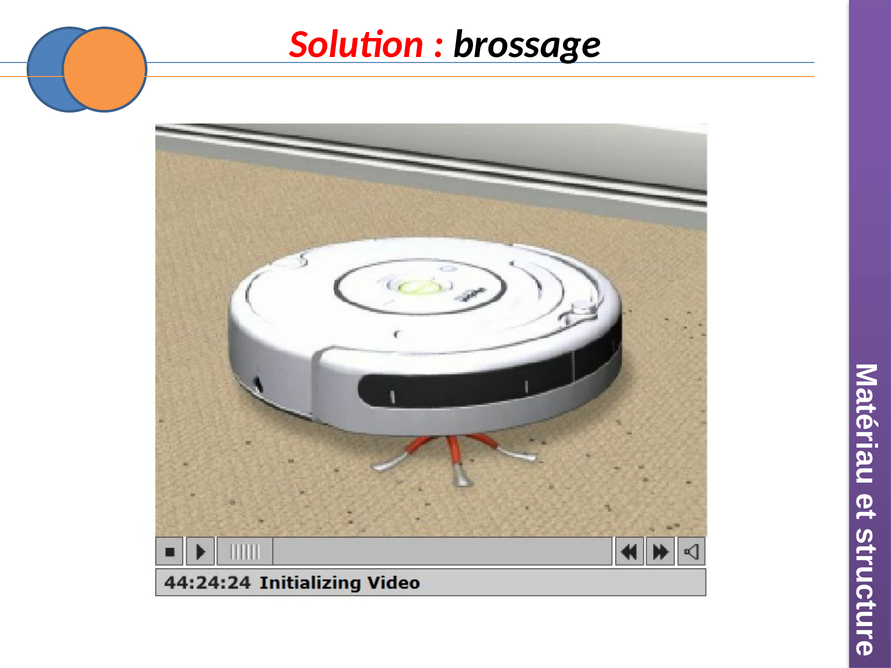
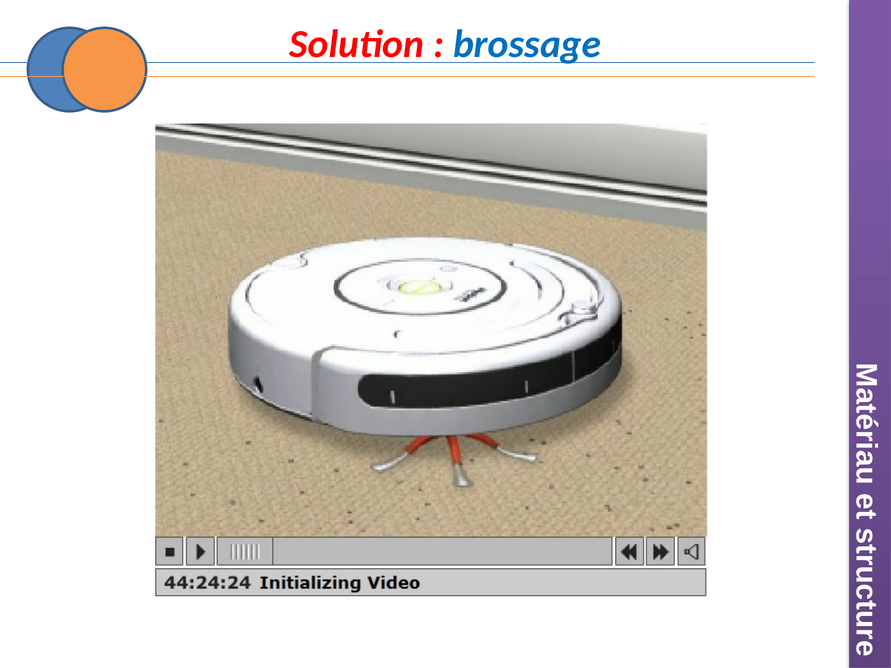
brossage colour: black -> blue (527, 44)
